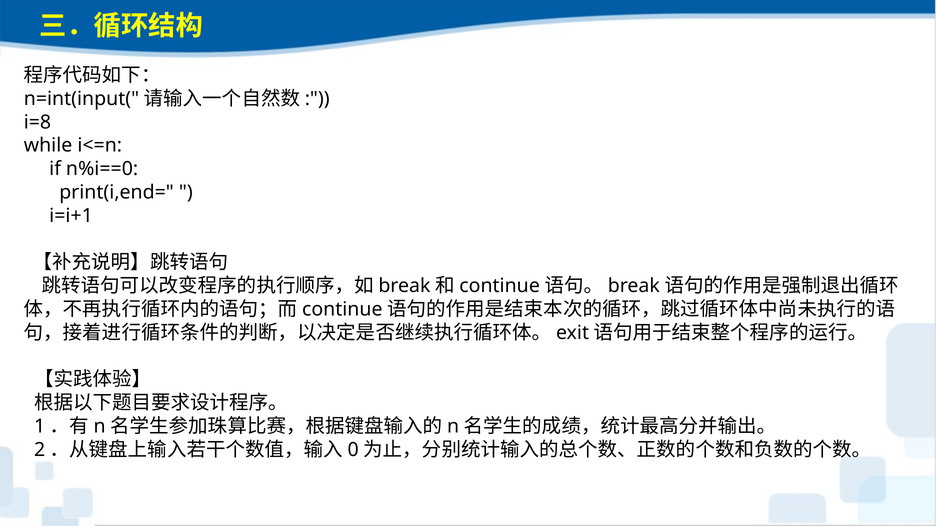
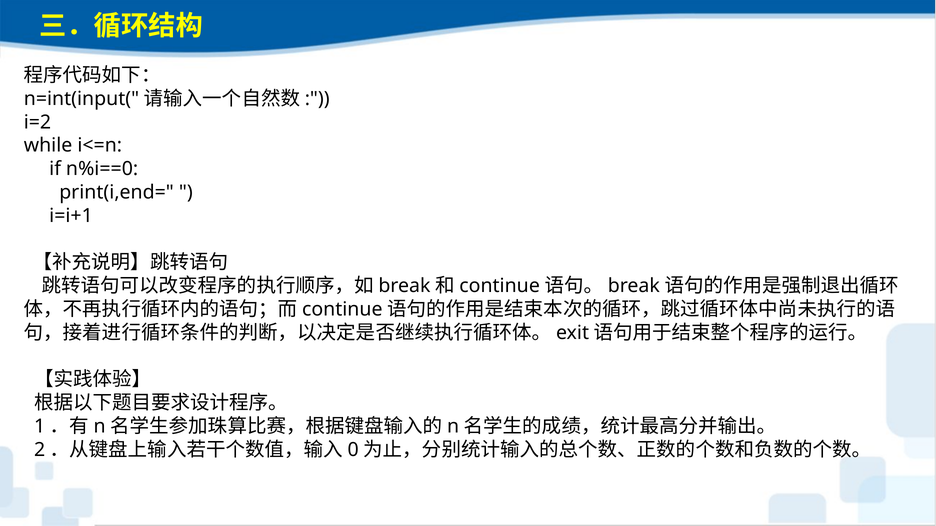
i=8: i=8 -> i=2 (37, 122)
